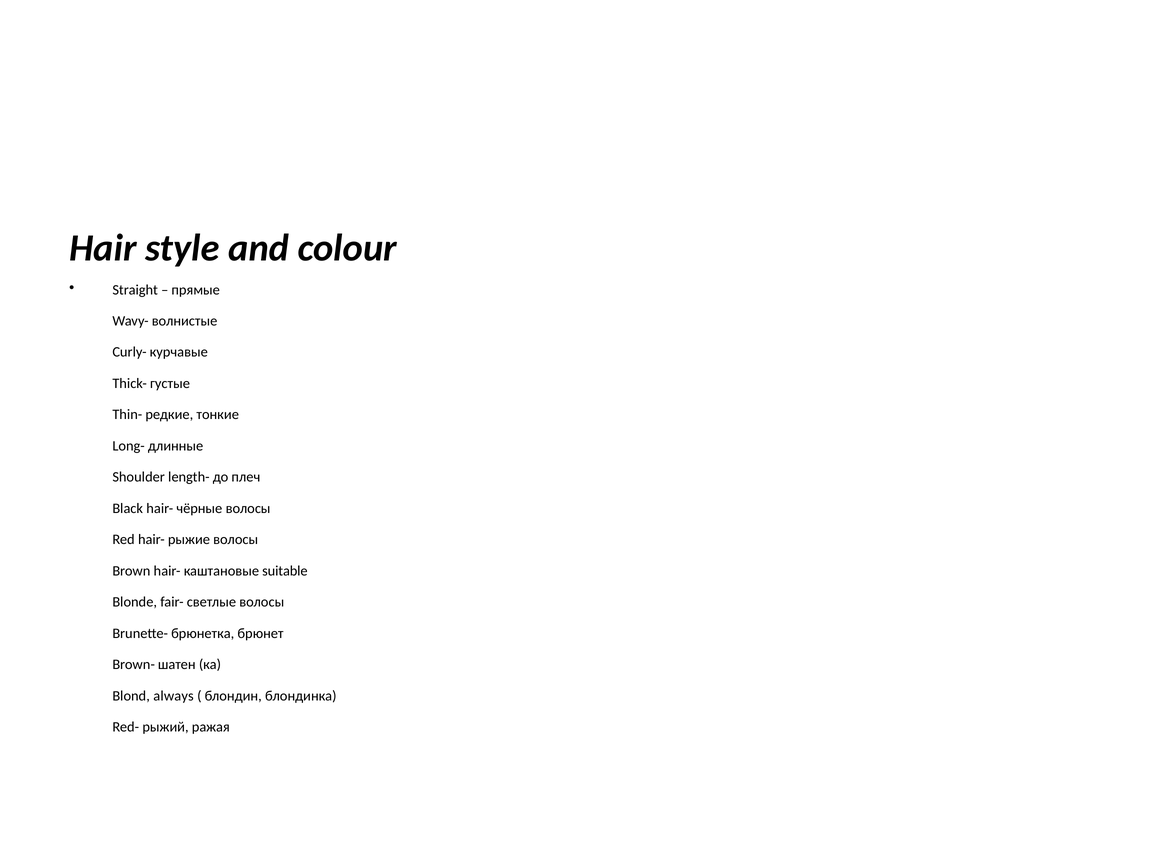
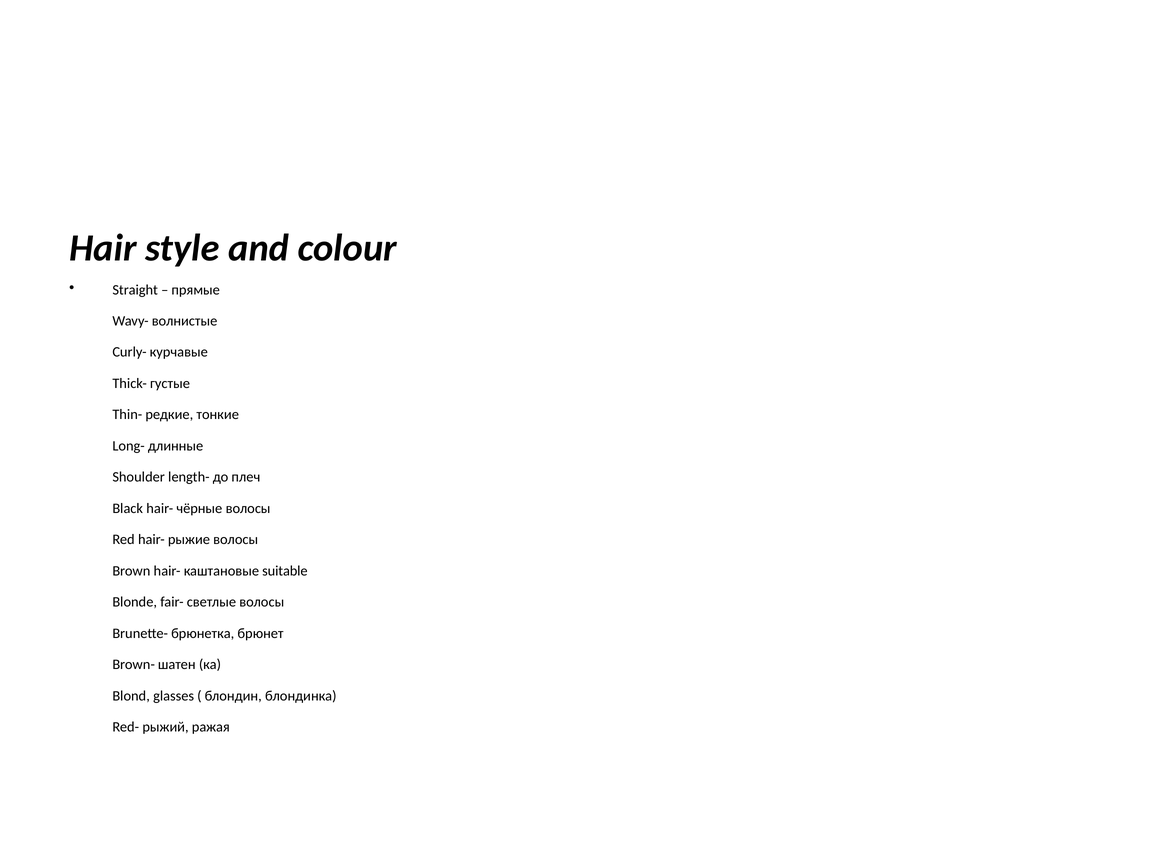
always: always -> glasses (174, 696)
